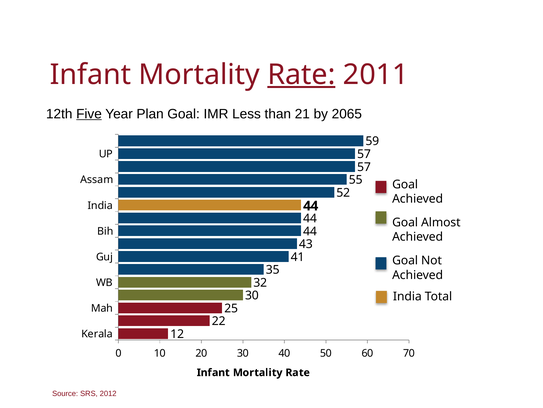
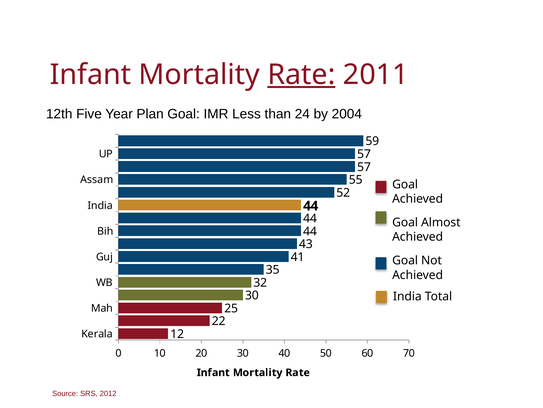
Five underline: present -> none (89, 114)
21: 21 -> 24 (302, 114)
2065: 2065 -> 2004 (347, 114)
